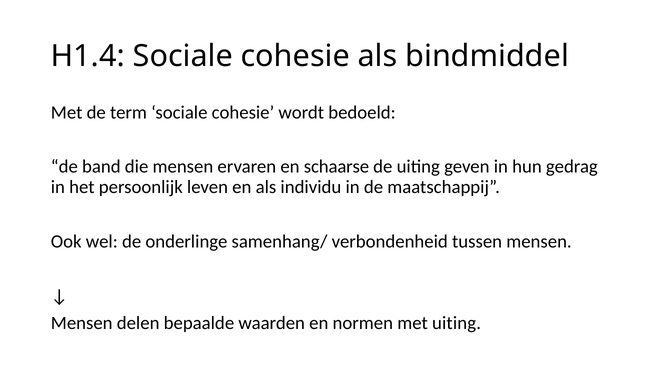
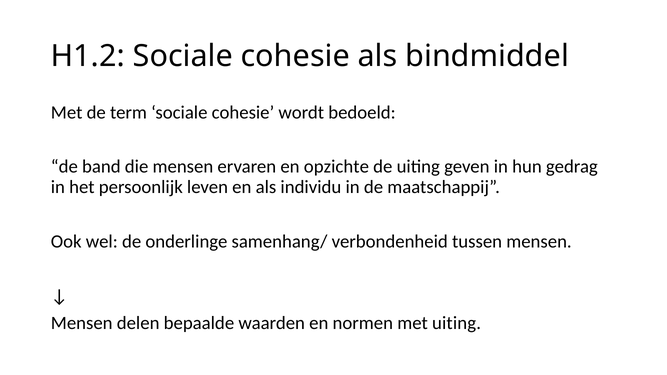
H1.4: H1.4 -> H1.2 (88, 56)
schaarse: schaarse -> opzichte (336, 167)
